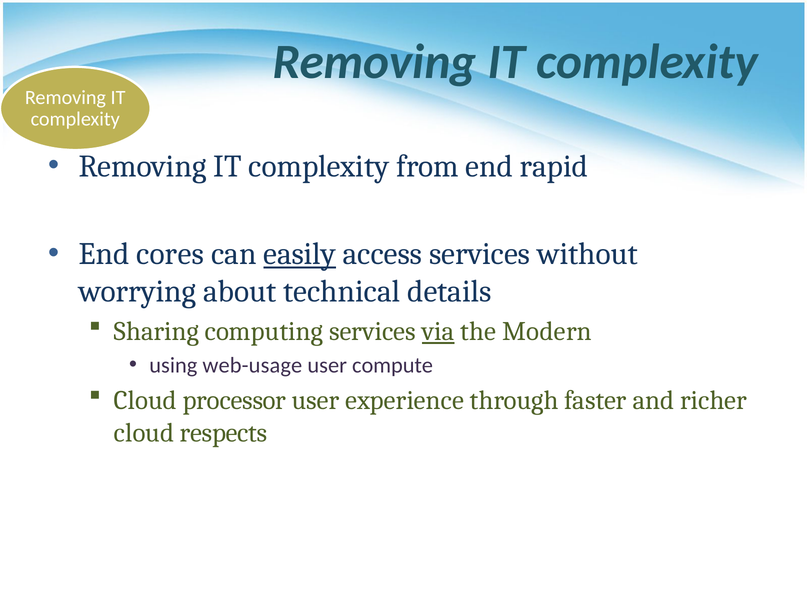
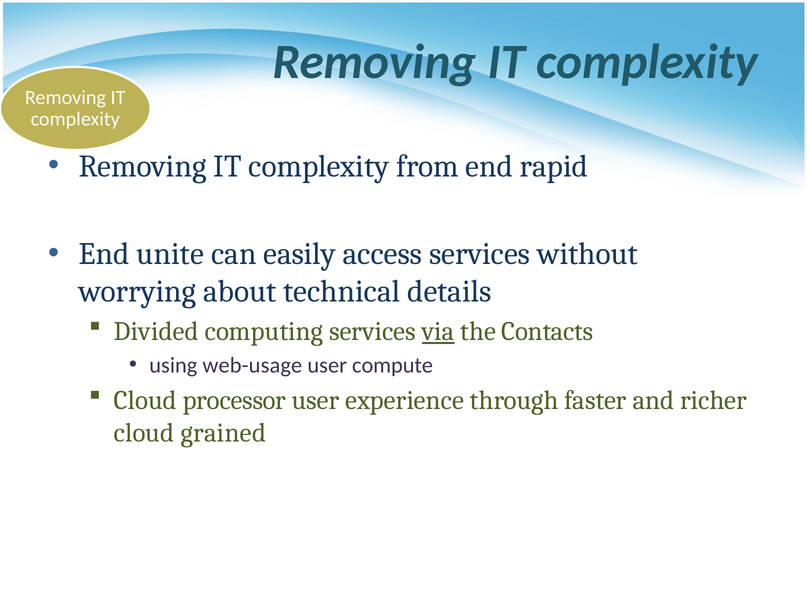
cores: cores -> unite (170, 254)
easily underline: present -> none (300, 254)
Sharing: Sharing -> Divided (156, 332)
Modern: Modern -> Contacts (547, 332)
respects: respects -> grained (223, 433)
